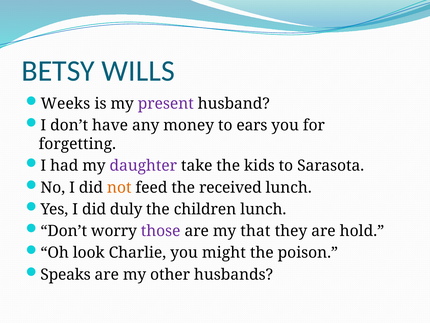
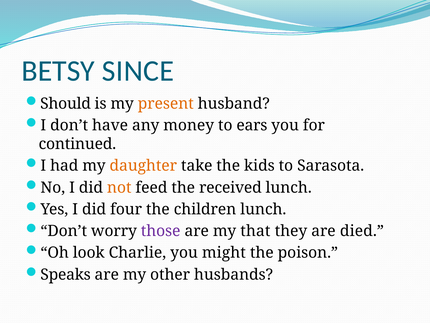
WILLS: WILLS -> SINCE (138, 71)
Weeks: Weeks -> Should (66, 104)
present colour: purple -> orange (166, 104)
forgetting: forgetting -> continued (77, 144)
daughter colour: purple -> orange (143, 166)
duly: duly -> four (126, 209)
hold: hold -> died (362, 231)
